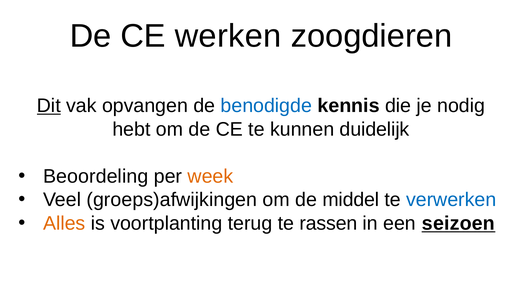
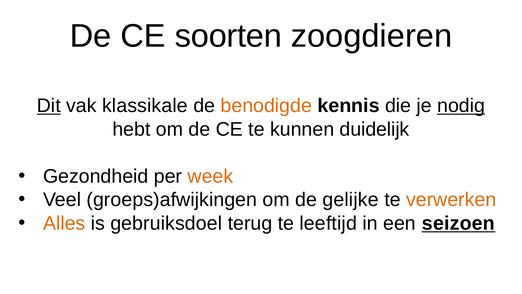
werken: werken -> soorten (228, 36)
opvangen: opvangen -> klassikale (145, 106)
benodigde colour: blue -> orange (266, 106)
nodig underline: none -> present (461, 106)
Beoordeling: Beoordeling -> Gezondheid (96, 176)
middel: middel -> gelijke (351, 200)
verwerken colour: blue -> orange (451, 200)
voortplanting: voortplanting -> gebruiksdoel (166, 223)
rassen: rassen -> leeftijd (328, 223)
